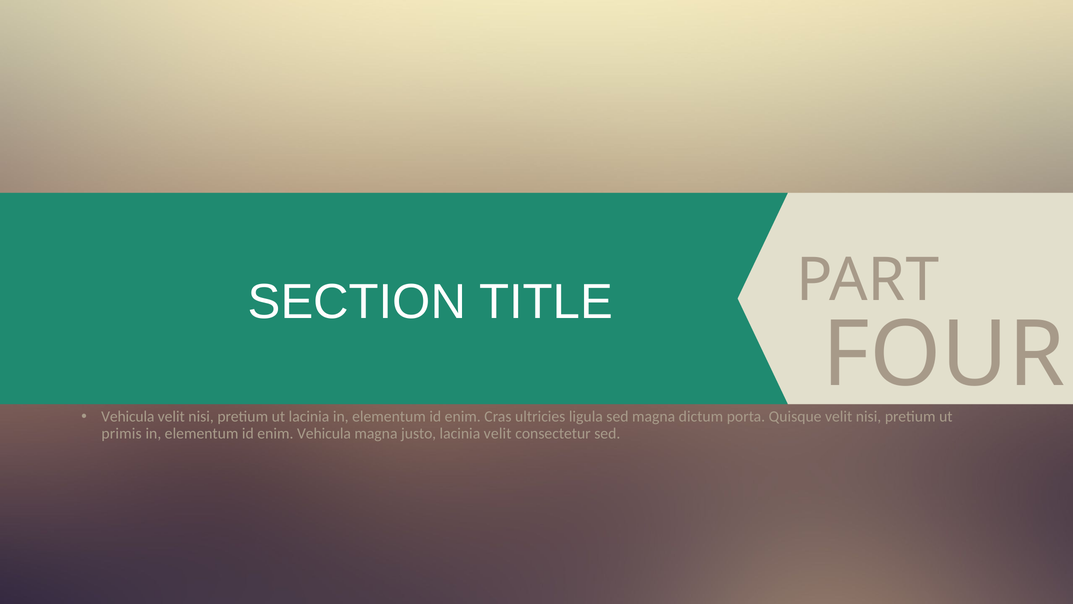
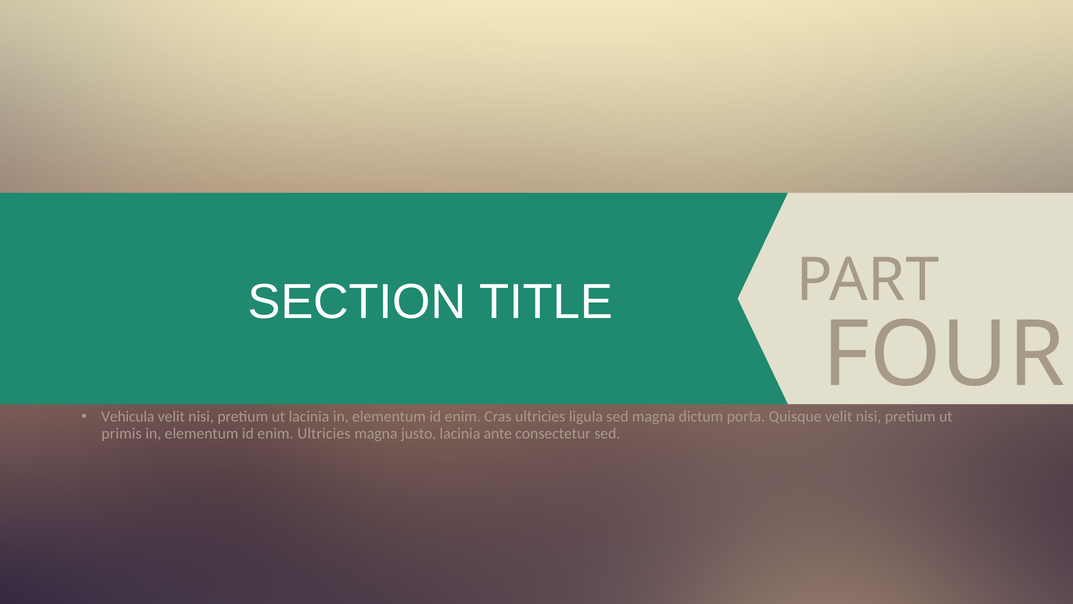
enim Vehicula: Vehicula -> Ultricies (324, 433)
lacinia velit: velit -> ante (498, 433)
